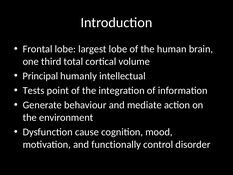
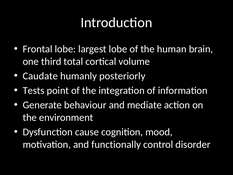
Principal: Principal -> Caudate (40, 76)
intellectual: intellectual -> posteriorly (122, 76)
